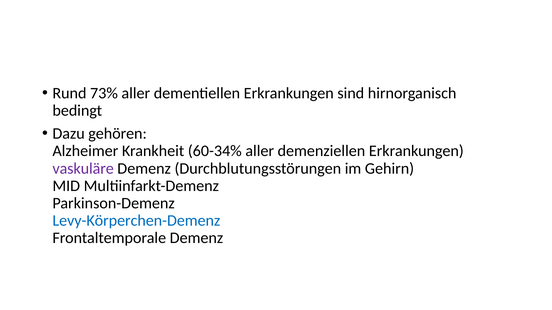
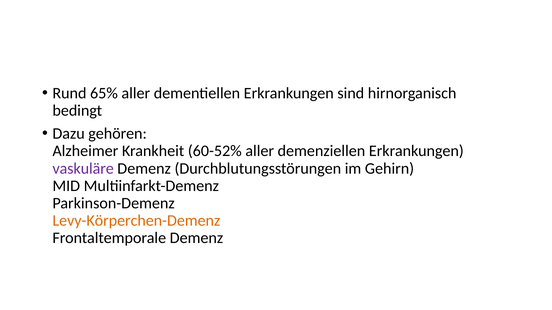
73%: 73% -> 65% (104, 93)
60-34%: 60-34% -> 60-52% (215, 151)
Levy-Körperchen-Demenz colour: blue -> orange (136, 221)
